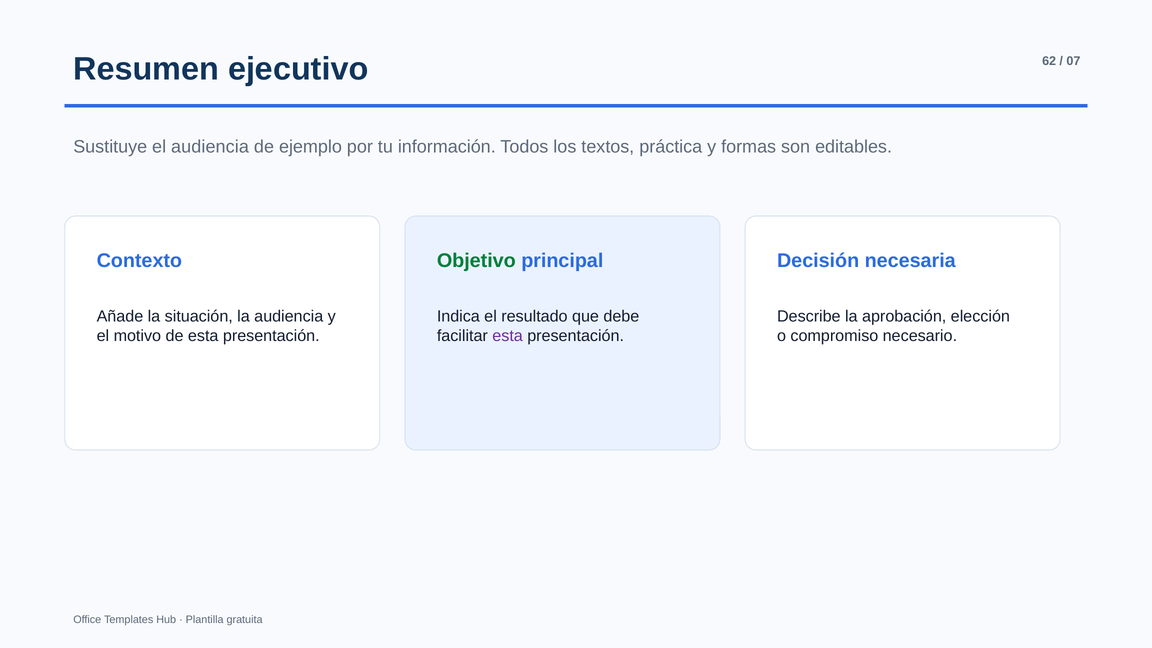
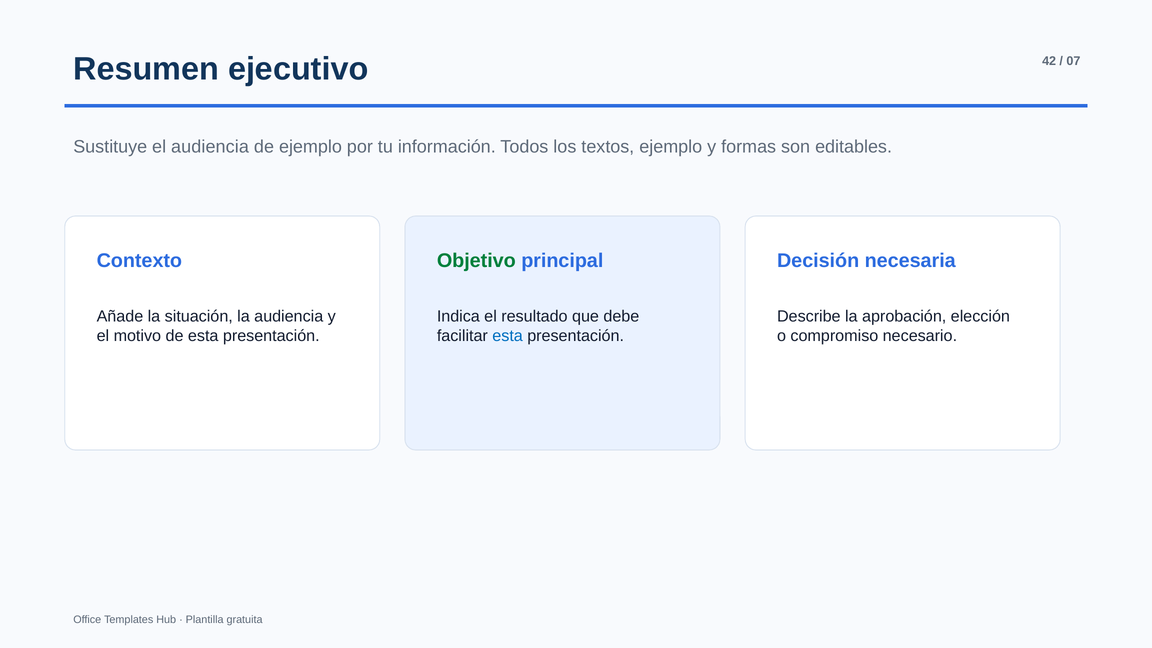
62: 62 -> 42 (1049, 61)
textos práctica: práctica -> ejemplo (671, 147)
esta colour: purple -> blue (508, 336)
